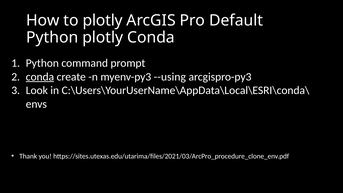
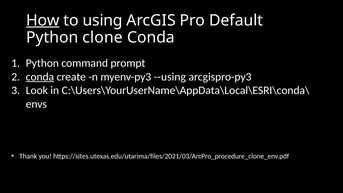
How underline: none -> present (43, 20)
to plotly: plotly -> using (103, 20)
Python plotly: plotly -> clone (103, 37)
